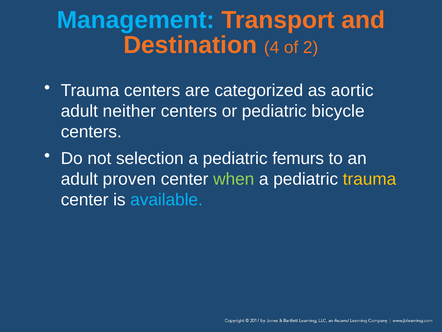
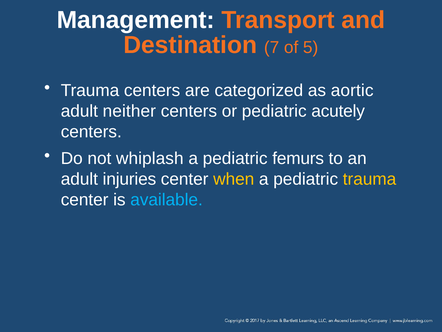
Management colour: light blue -> white (136, 20)
4: 4 -> 7 (272, 47)
2: 2 -> 5 (311, 47)
bicycle: bicycle -> acutely (338, 111)
selection: selection -> whiplash (150, 158)
proven: proven -> injuries (129, 179)
when colour: light green -> yellow (234, 179)
